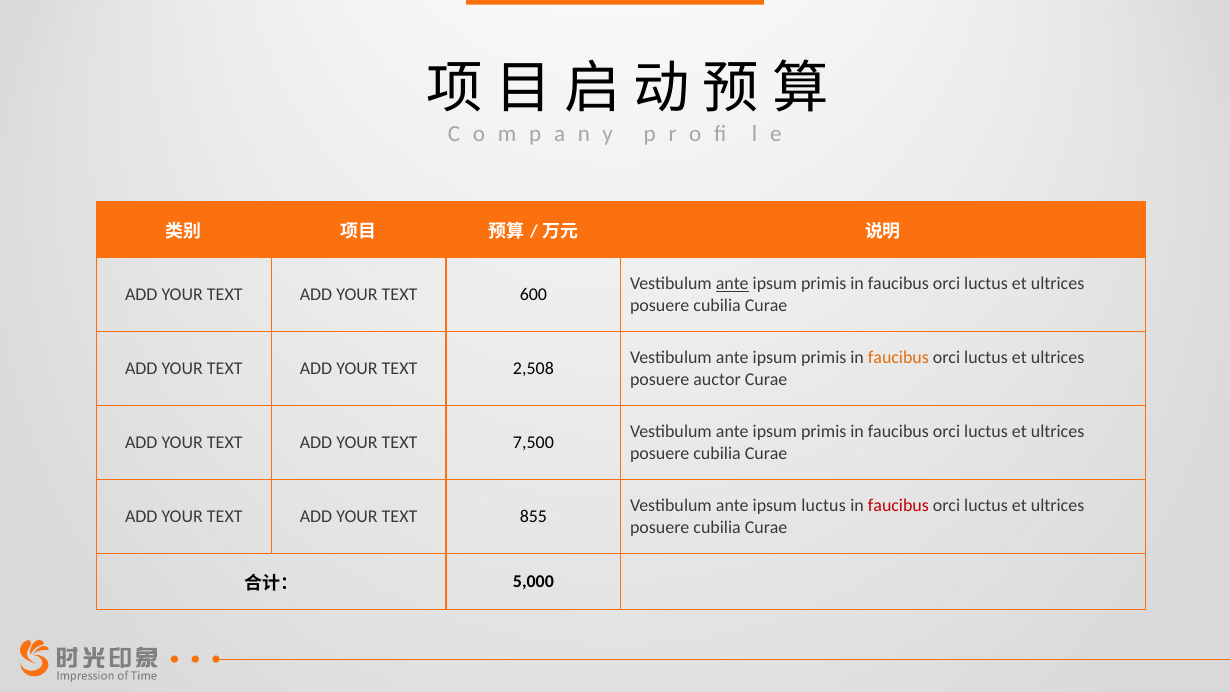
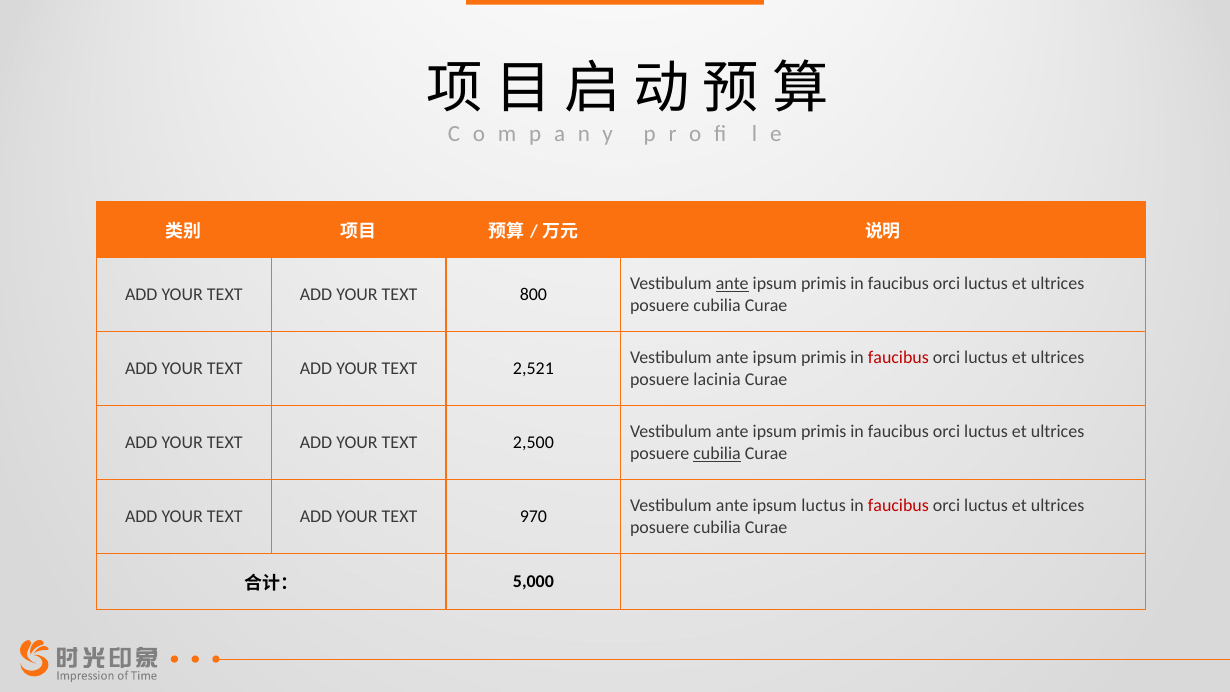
600: 600 -> 800 (533, 294)
faucibus colour: orange -> red (898, 357)
2,508: 2,508 -> 2,521 (533, 368)
auctor: auctor -> lacinia (717, 379)
7,500: 7,500 -> 2,500 (533, 442)
cubilia underline: none -> present (717, 453)
855: 855 -> 970 (533, 517)
